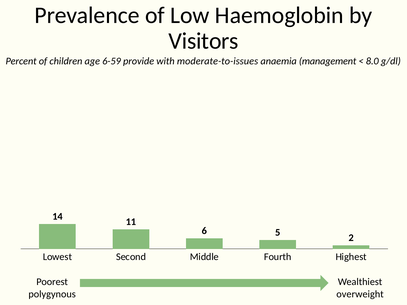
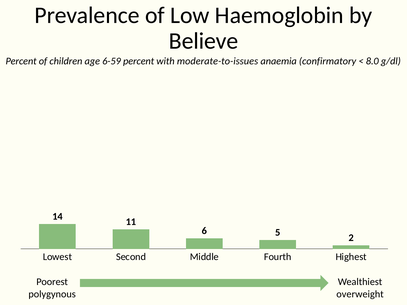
Visitors: Visitors -> Believe (204, 41)
6-59 provide: provide -> percent (139, 61)
management: management -> confirmatory (328, 61)
